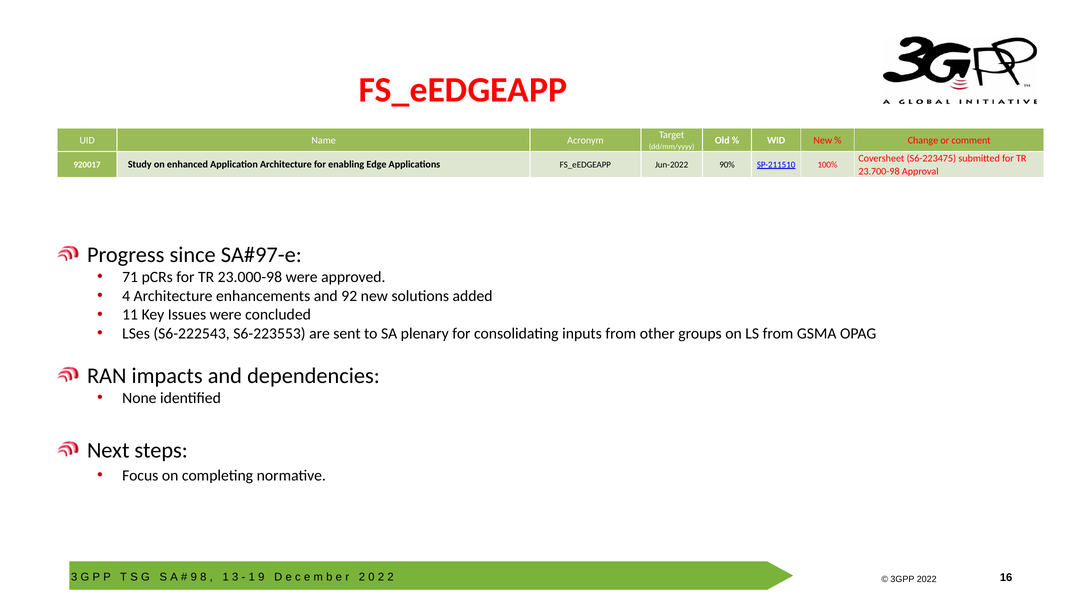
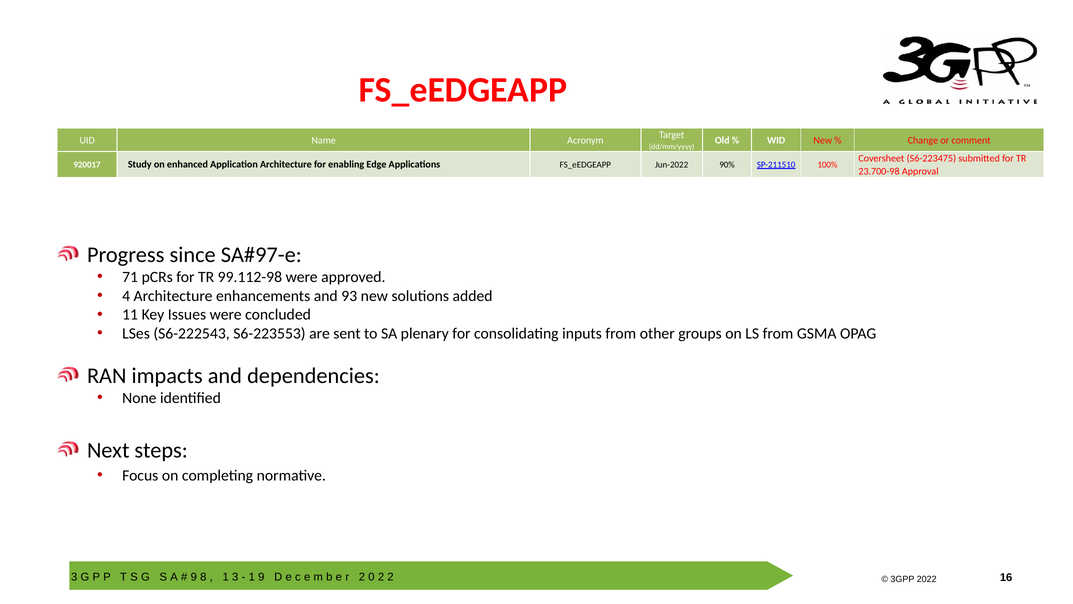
23.000-98: 23.000-98 -> 99.112-98 (250, 277)
92: 92 -> 93 (349, 296)
